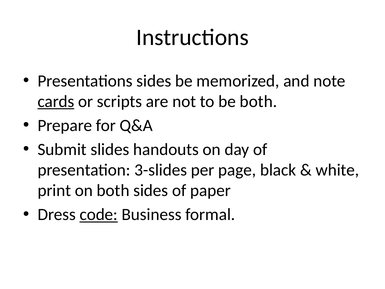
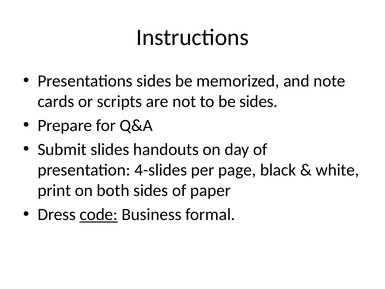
cards underline: present -> none (56, 101)
be both: both -> sides (259, 101)
3-slides: 3-slides -> 4-slides (161, 170)
